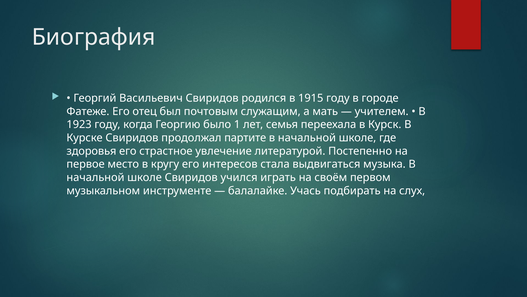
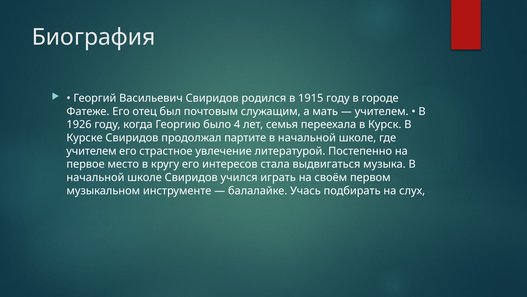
1923: 1923 -> 1926 (79, 124)
1: 1 -> 4 (237, 124)
здоровья: здоровья -> учителем (91, 151)
